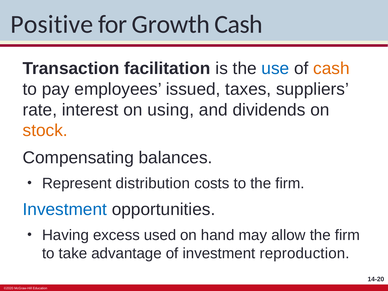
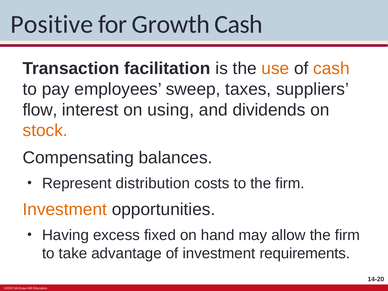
use colour: blue -> orange (275, 68)
issued: issued -> sweep (193, 89)
rate: rate -> flow (40, 110)
Investment colour: blue -> orange (65, 209)
used: used -> fixed (160, 235)
reproduction: reproduction -> requirements (305, 253)
